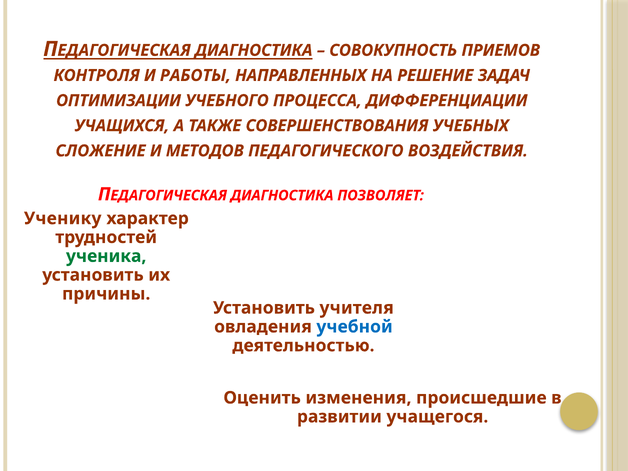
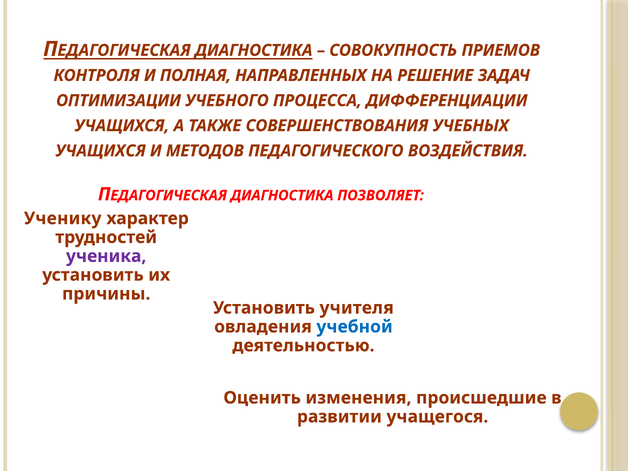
РАБОТЫ: РАБОТЫ -> ПОЛНАЯ (195, 75)
СЛОЖЕНИЕ: СЛОЖЕНИЕ -> УЧАЩИХСЯ (101, 151)
ученика colour: green -> purple (106, 256)
